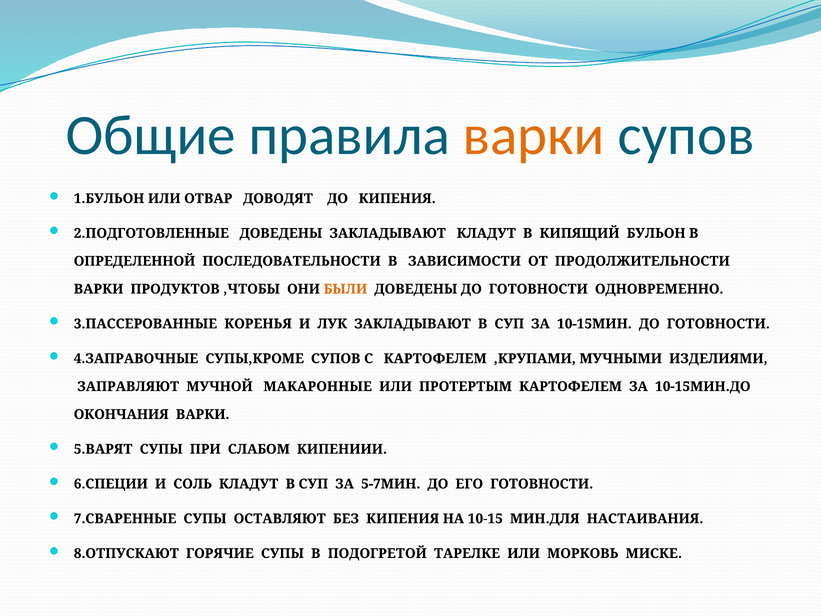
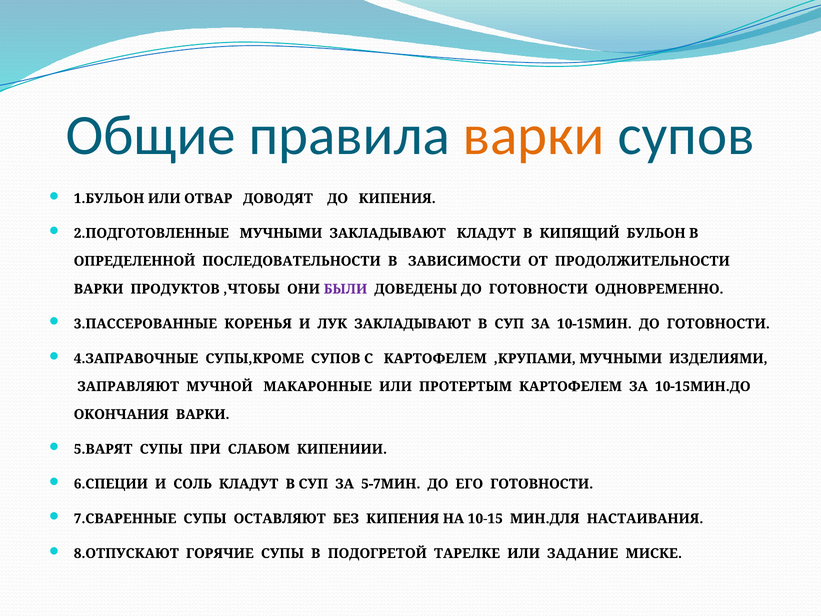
2.ПОДГОТОВЛЕННЫЕ ДОВЕДЕНЫ: ДОВЕДЕНЫ -> МУЧНЫМИ (281, 233)
БЫЛИ colour: orange -> purple (345, 289)
МОРКОВЬ: МОРКОВЬ -> ЗАДАНИЕ (583, 553)
